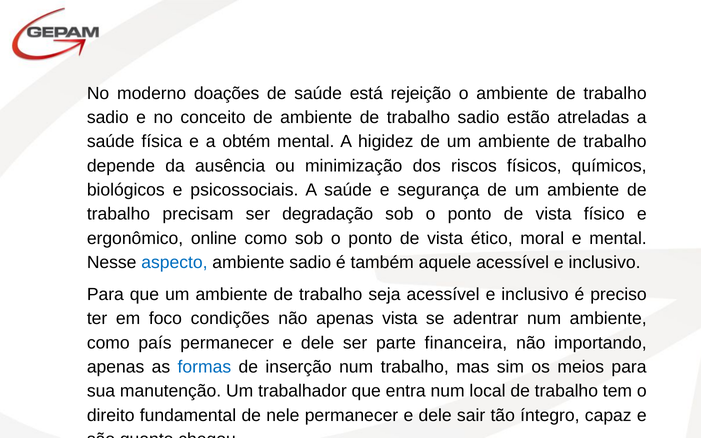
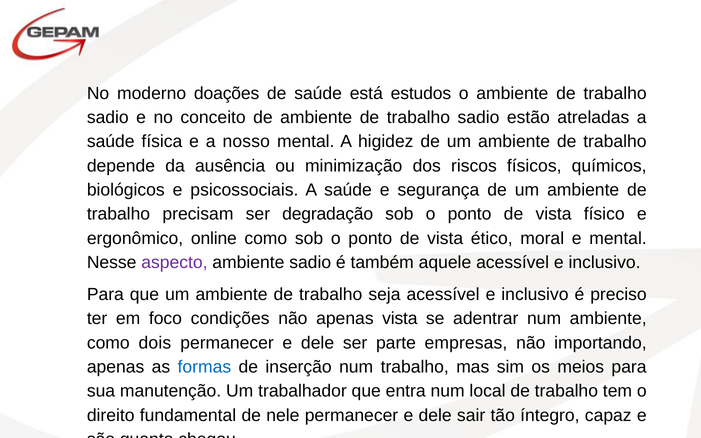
rejeição: rejeição -> estudos (421, 93)
obtém: obtém -> nosso (246, 142)
aspecto colour: blue -> purple (174, 263)
país: país -> dois (155, 343)
financeira: financeira -> empresas (466, 343)
